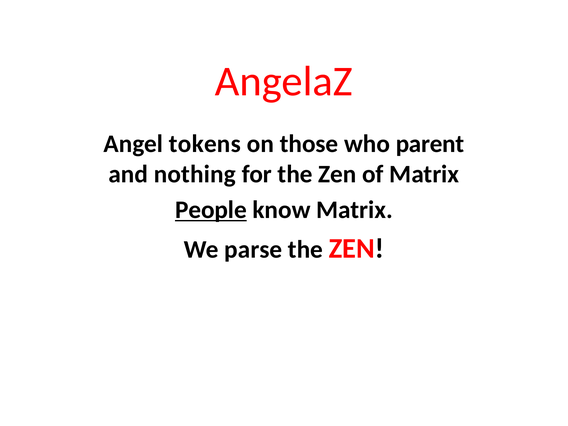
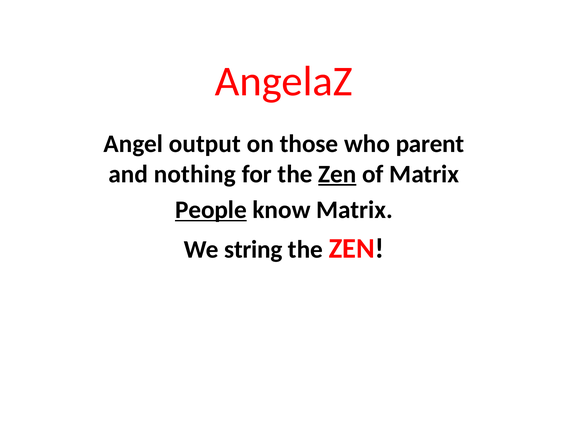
tokens: tokens -> output (205, 144)
Zen underline: none -> present (337, 174)
parse: parse -> string (253, 250)
